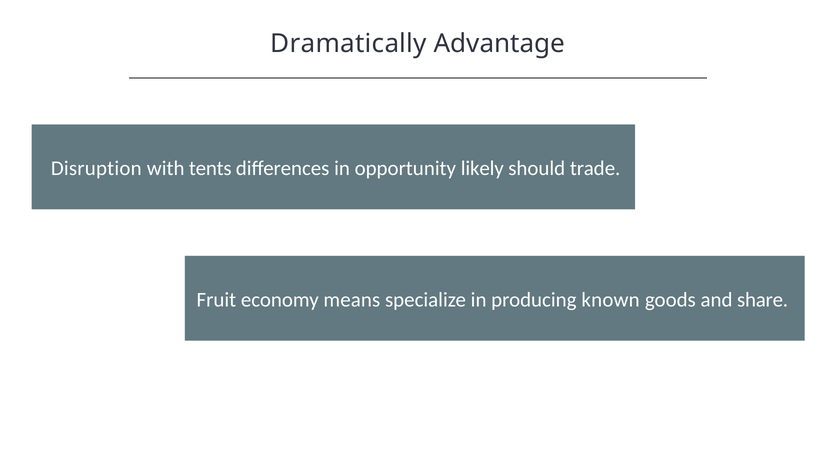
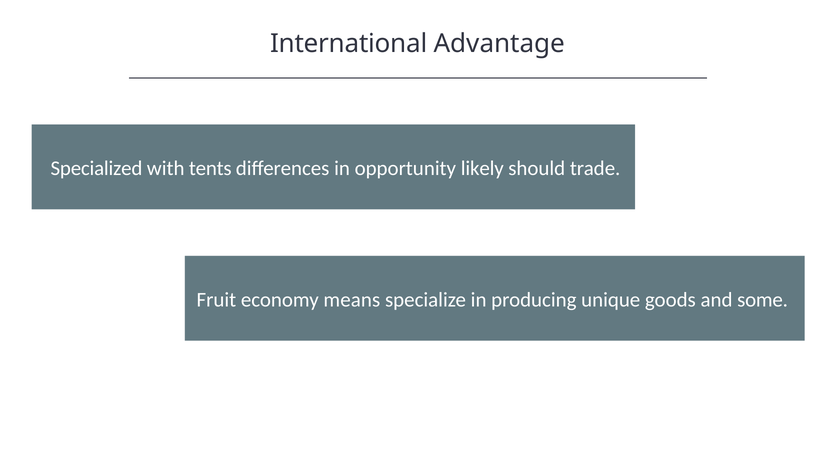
Dramatically: Dramatically -> International (349, 44)
Disruption: Disruption -> Specialized (96, 168)
known: known -> unique (611, 300)
share: share -> some (763, 300)
